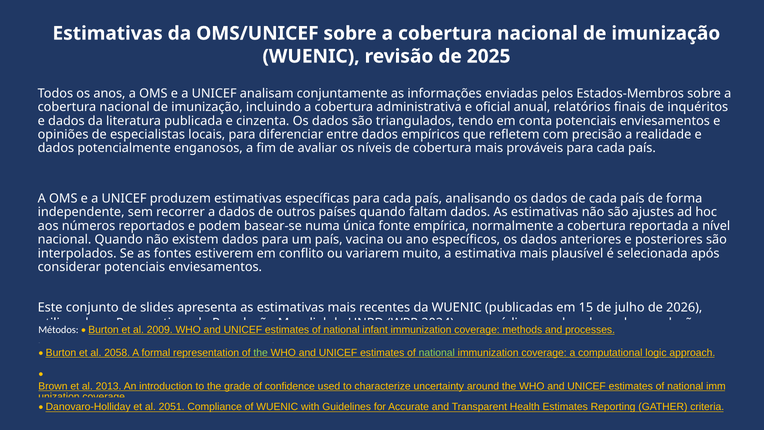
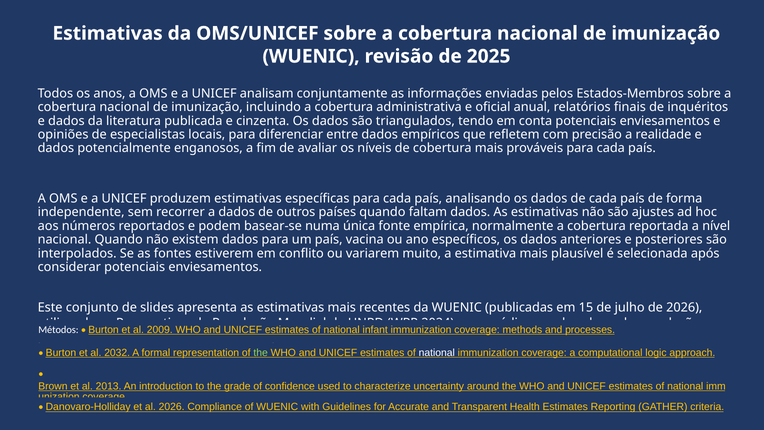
2058: 2058 -> 2032 (117, 352)
national colour: light green -> white (437, 352)
al 2051: 2051 -> 2026 (172, 407)
